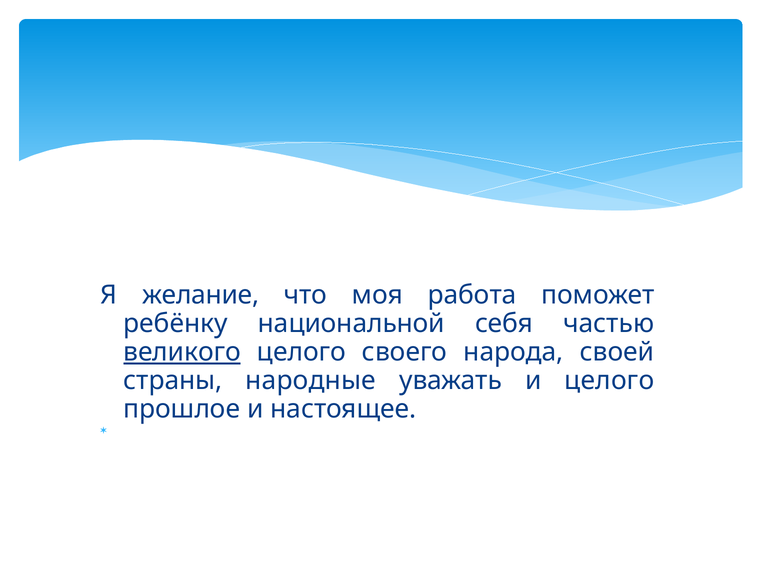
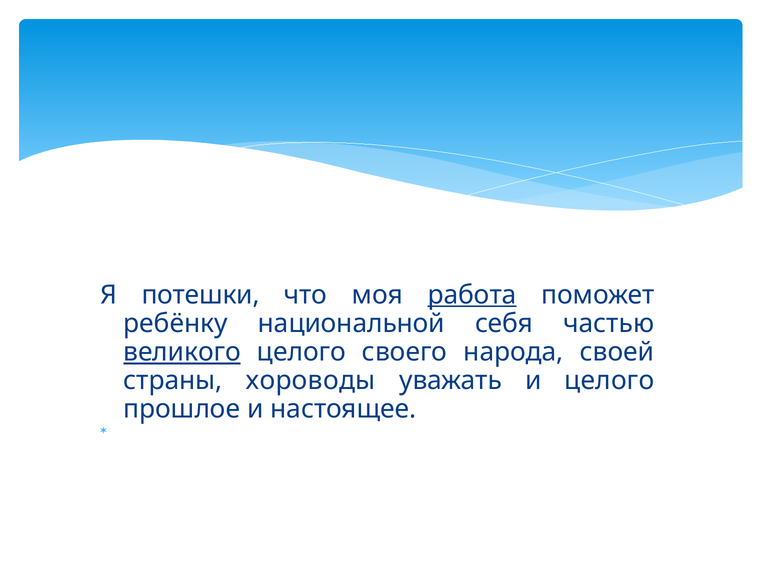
желание: желание -> потешки (201, 295)
работа underline: none -> present (472, 295)
народные: народные -> хороводы (311, 380)
